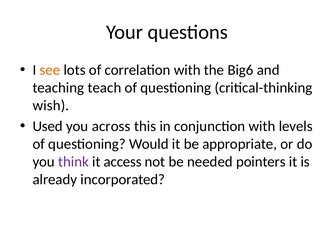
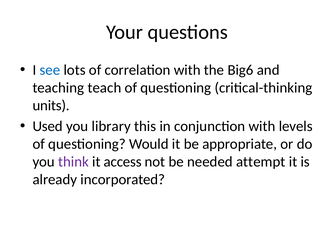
see colour: orange -> blue (50, 70)
wish: wish -> units (51, 106)
across: across -> library (111, 126)
pointers: pointers -> attempt (261, 162)
